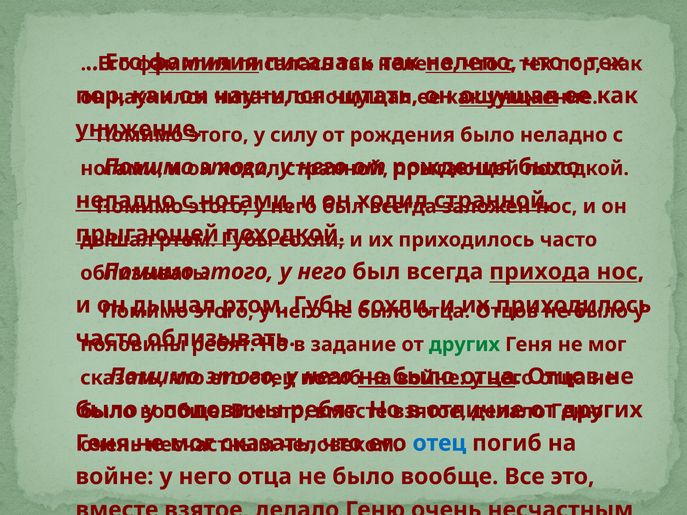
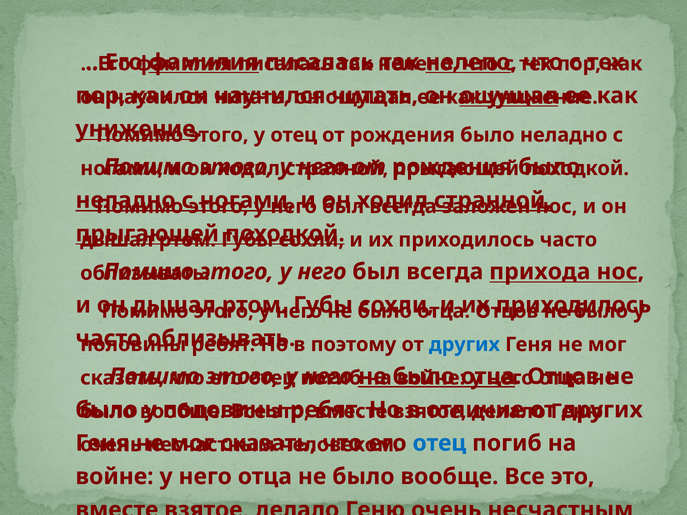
у силу: силу -> отец (294, 135)
задание: задание -> поэтому (353, 345)
других colour: green -> blue (464, 345)
